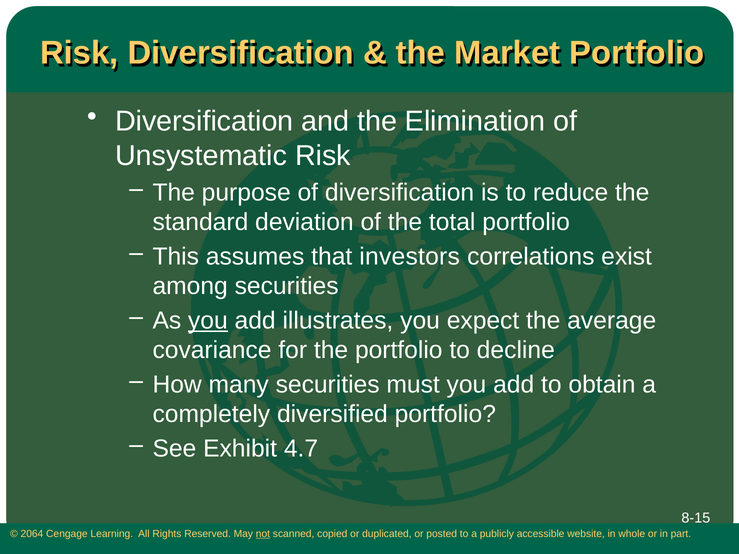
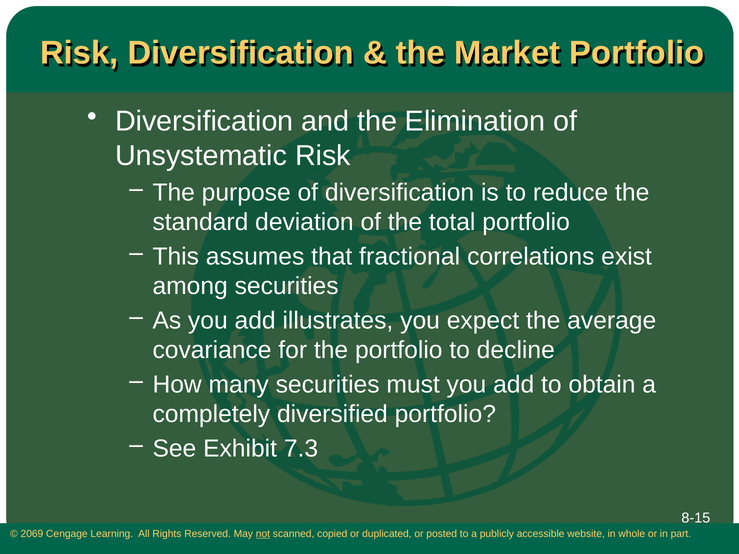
investors: investors -> fractional (410, 257)
you underline: present -> none (208, 321)
4.7: 4.7 -> 7.3 (301, 449)
2064: 2064 -> 2069 (32, 534)
